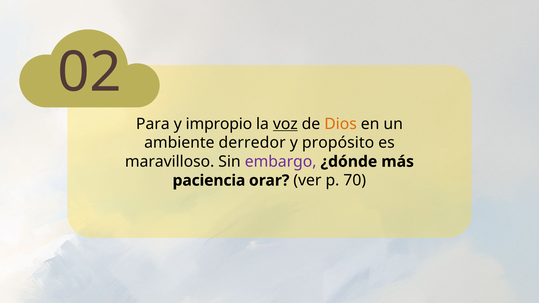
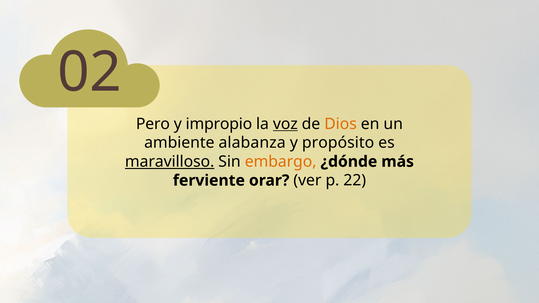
Para: Para -> Pero (153, 124)
derredor: derredor -> alabanza (252, 143)
maravilloso underline: none -> present (170, 162)
embargo colour: purple -> orange (281, 162)
paciencia: paciencia -> ferviente (209, 181)
70: 70 -> 22 (355, 181)
